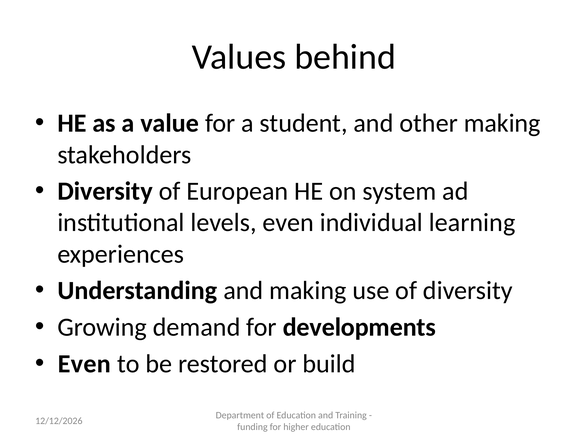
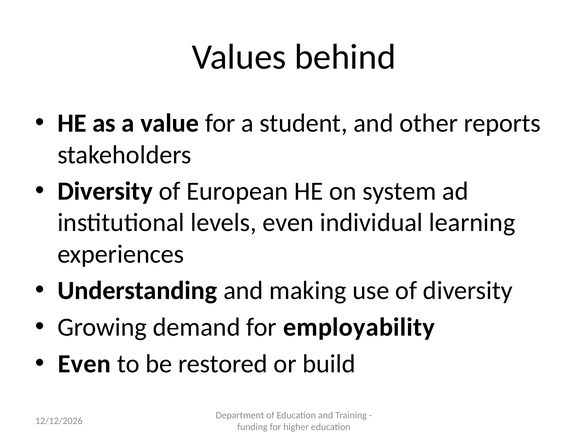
other making: making -> reports (502, 123)
developments: developments -> employability (359, 327)
